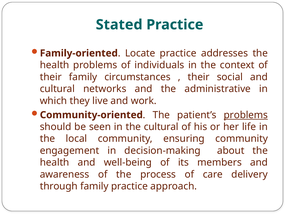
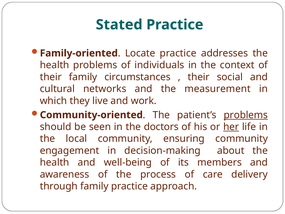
administrative: administrative -> measurement (218, 89)
the cultural: cultural -> doctors (161, 127)
her underline: none -> present (231, 127)
